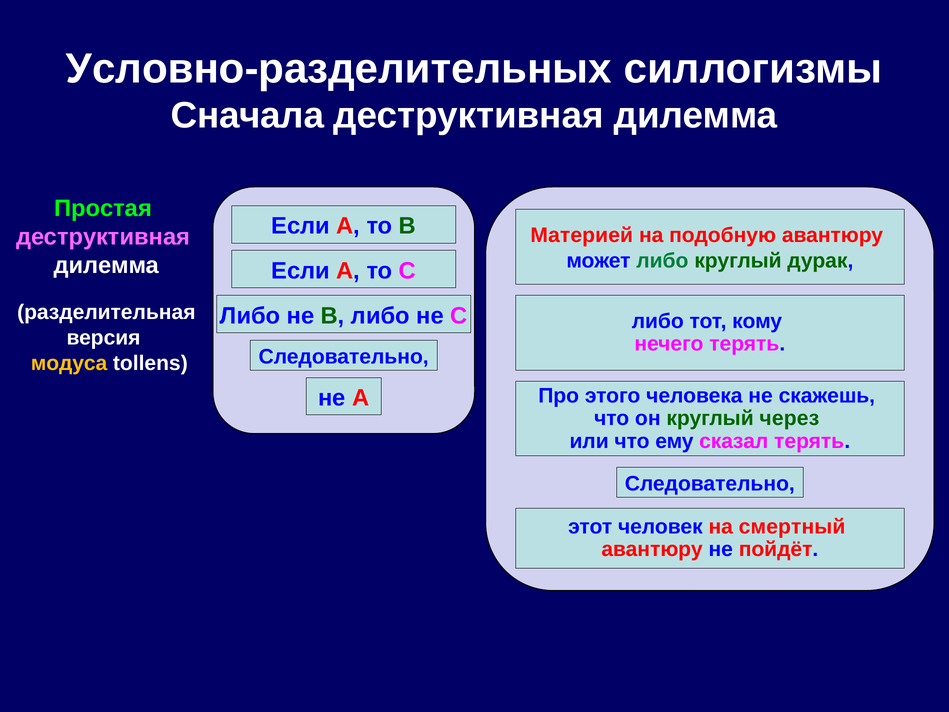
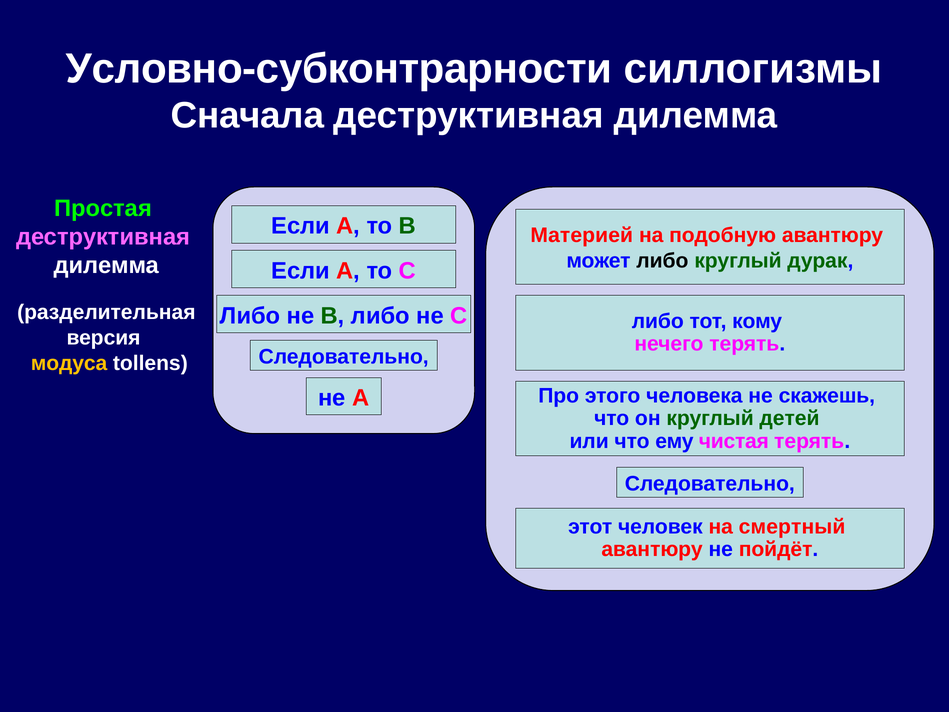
Условно-разделительных: Условно-разделительных -> Условно-субконтрарности (339, 69)
либо colour: green -> black (662, 261)
через: через -> детей (789, 418)
сказал: сказал -> чистая (734, 441)
